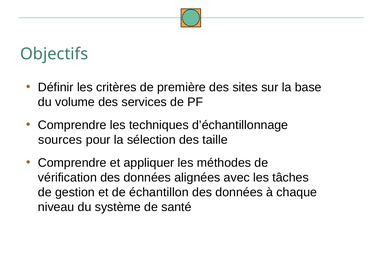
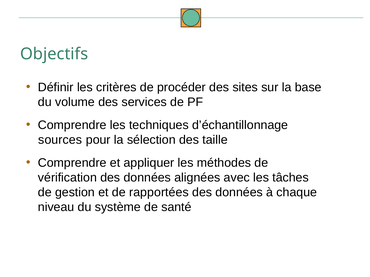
première: première -> procéder (181, 87)
échantillon: échantillon -> rapportées (159, 193)
